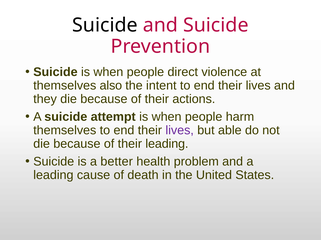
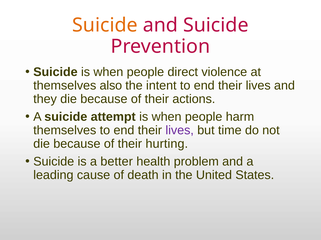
Suicide colour: black -> orange (105, 25)
able: able -> time (230, 131)
their leading: leading -> hurting (167, 144)
